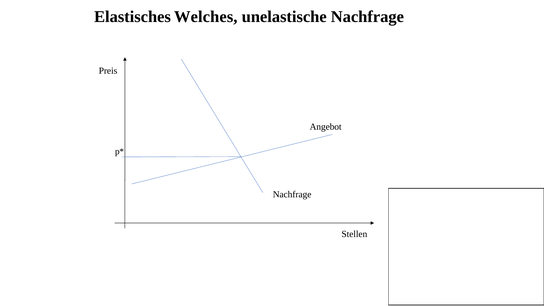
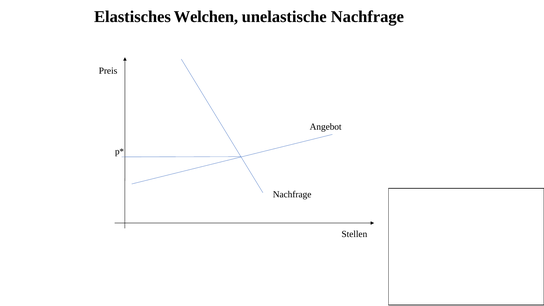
Welches: Welches -> Welchen (206, 17)
